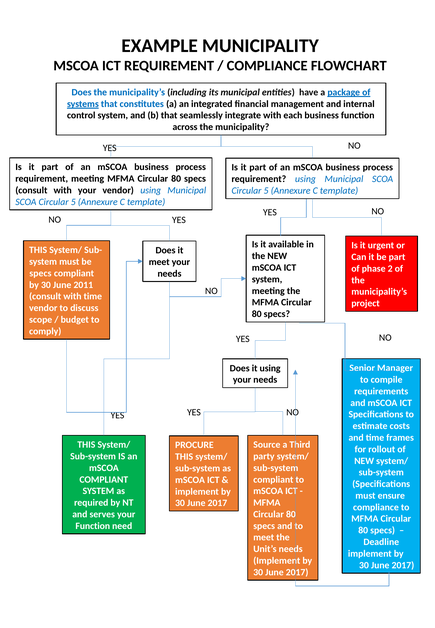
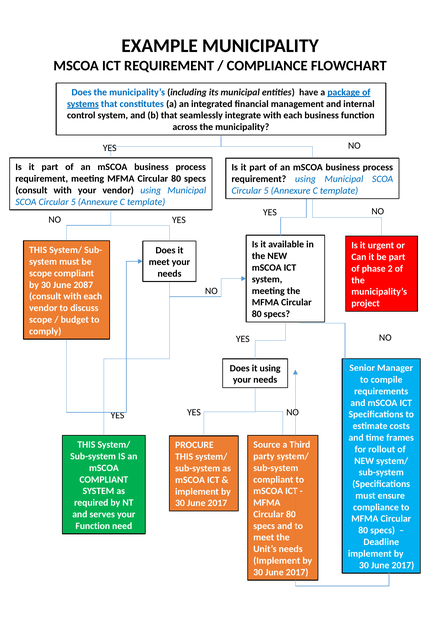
specs: specs -> scope (41, 273)
2011: 2011 -> 2087 (83, 285)
consult with time: time -> each (93, 297)
